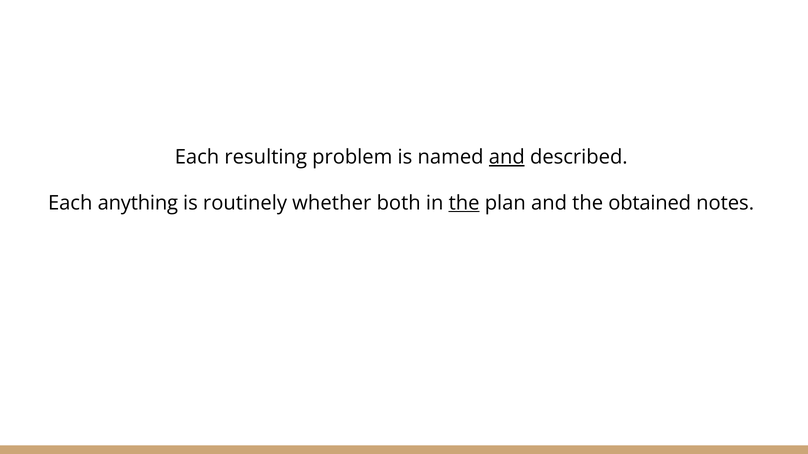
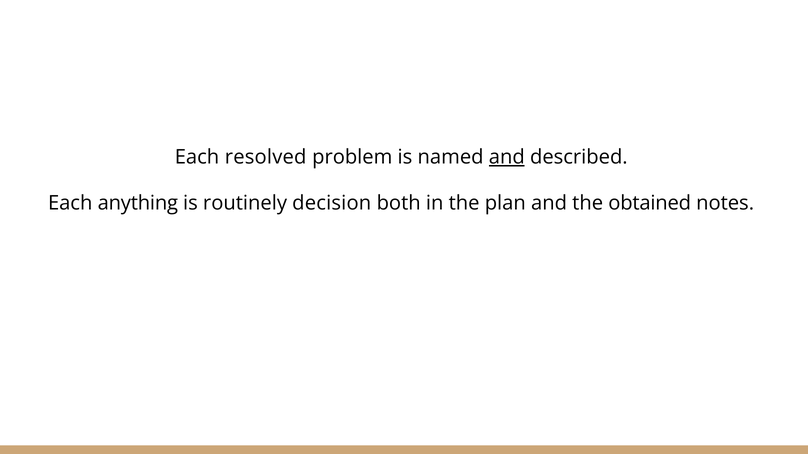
resulting: resulting -> resolved (266, 157)
whether: whether -> decision (332, 203)
the underline: present -> none (464, 203)
